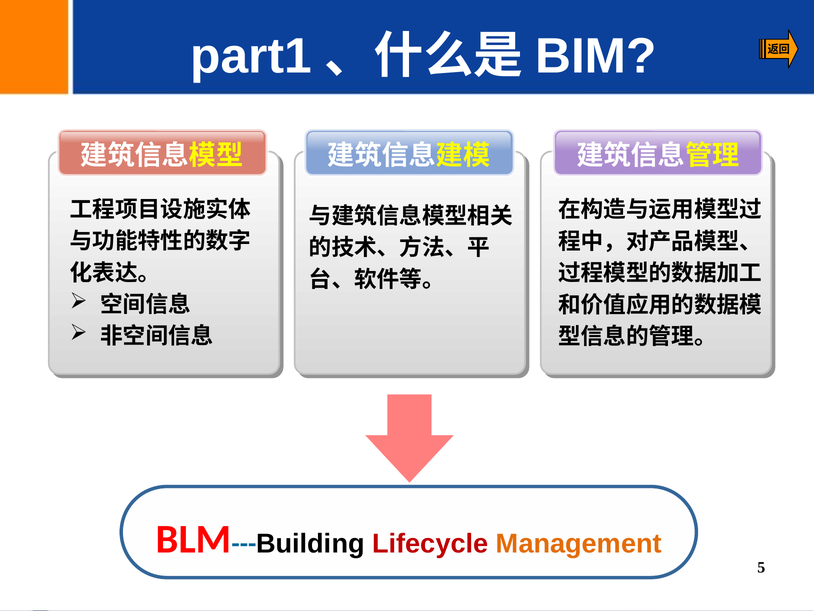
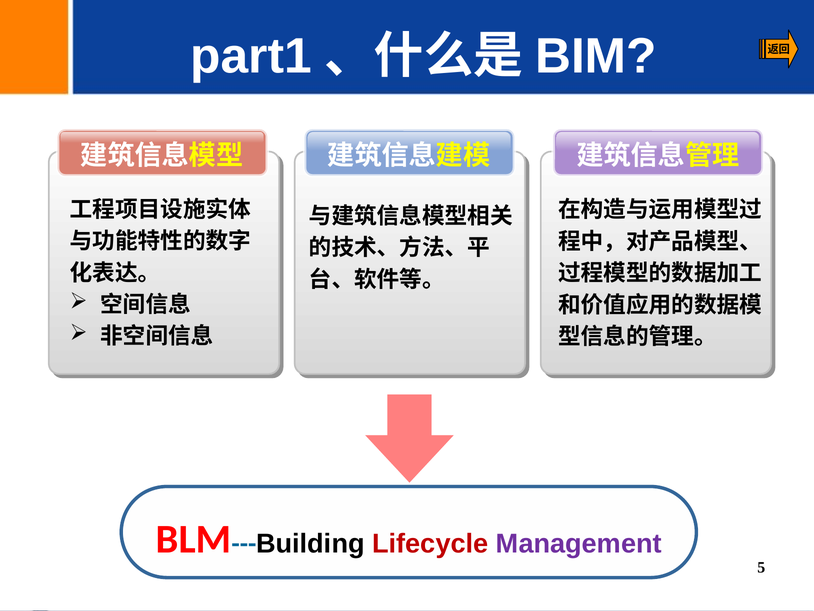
Management colour: orange -> purple (579, 543)
